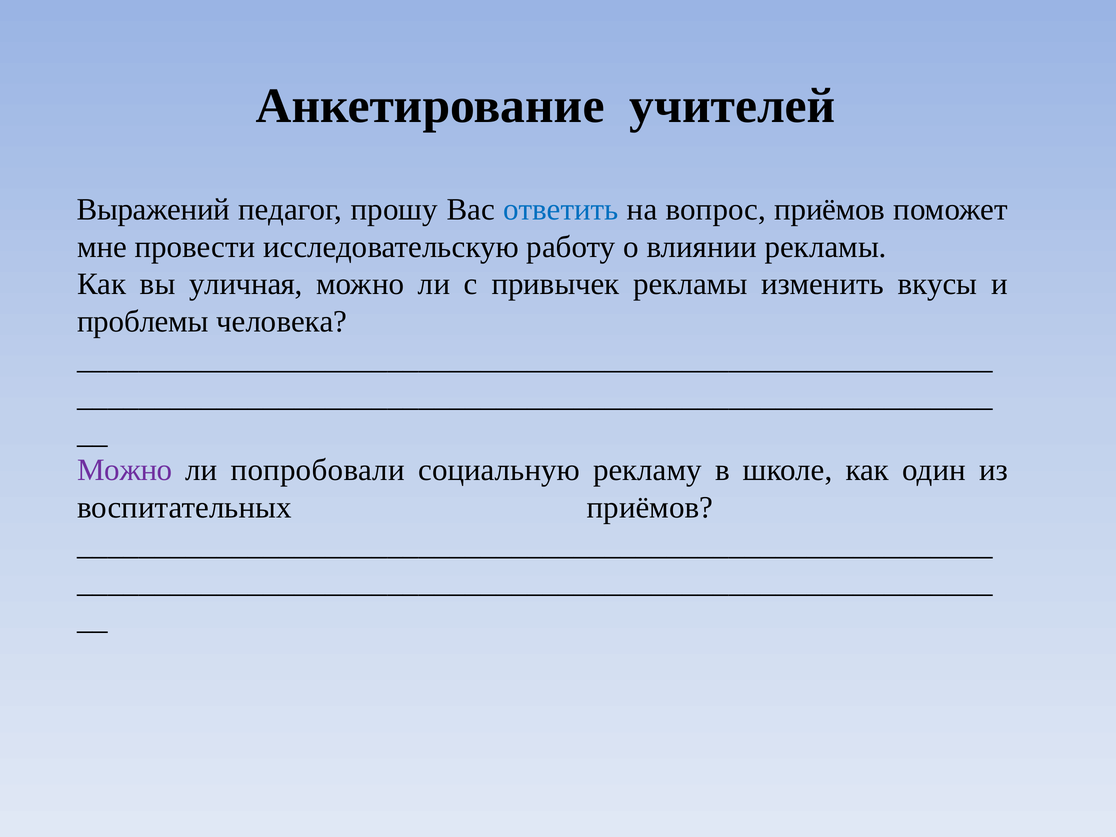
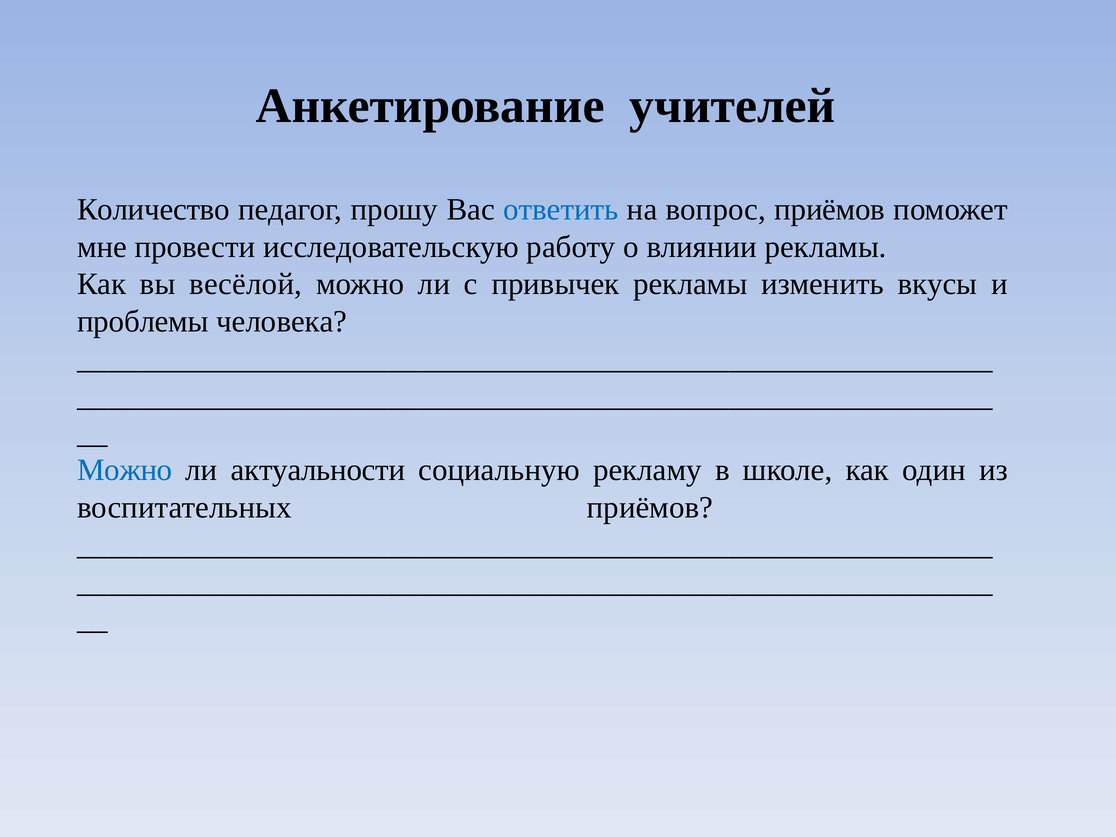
Выражений: Выражений -> Количество (153, 210)
уличная: уличная -> весёлой (246, 284)
Можно colour: purple -> blue (125, 470)
попробовали: попробовали -> актуальности (318, 470)
